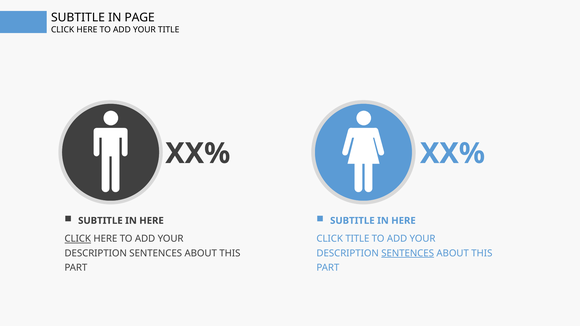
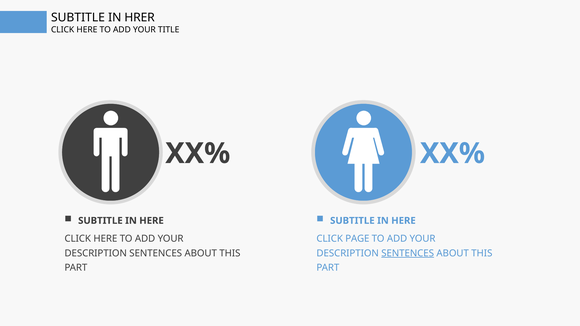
PAGE: PAGE -> HRER (140, 18)
CLICK underline: present -> none (78, 239)
CLICK TITLE: TITLE -> PAGE (357, 239)
